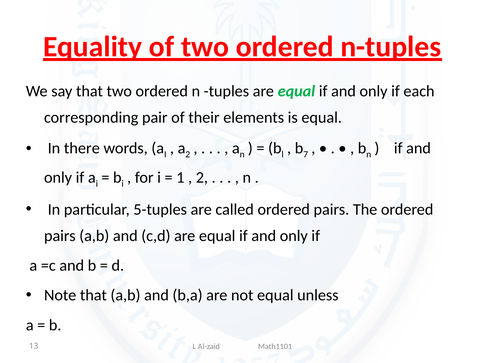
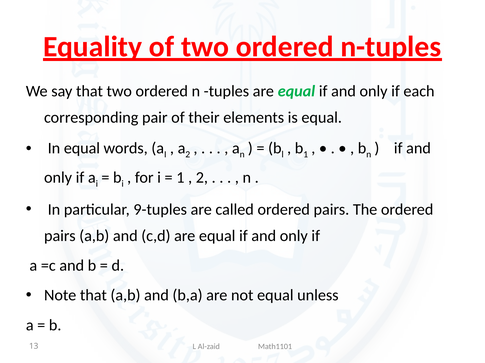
In there: there -> equal (82, 148)
b 7: 7 -> 1 (306, 155)
5-tuples: 5-tuples -> 9-tuples (160, 210)
